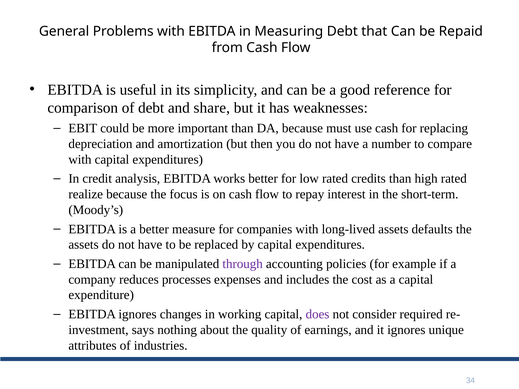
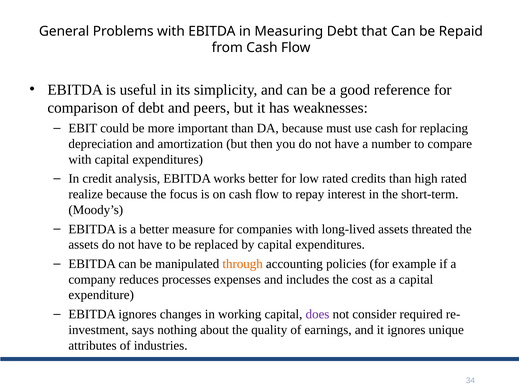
share: share -> peers (212, 108)
defaults: defaults -> threated (432, 229)
through colour: purple -> orange (243, 264)
